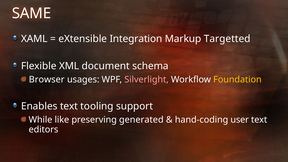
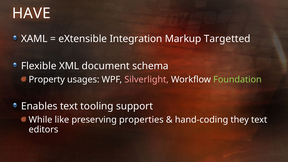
SAME: SAME -> HAVE (31, 13)
Browser: Browser -> Property (47, 80)
Foundation colour: yellow -> light green (237, 80)
generated: generated -> properties (141, 120)
user: user -> they (240, 120)
